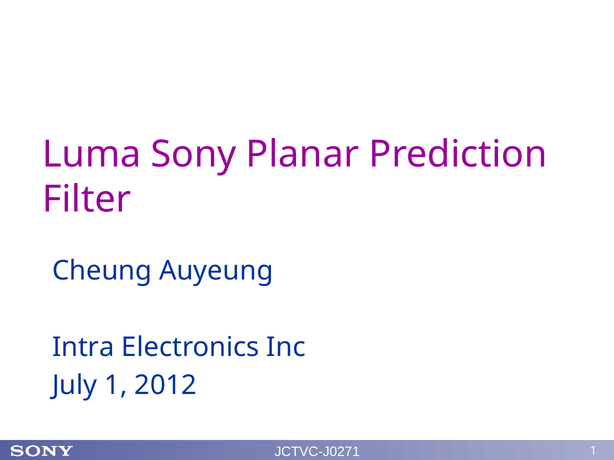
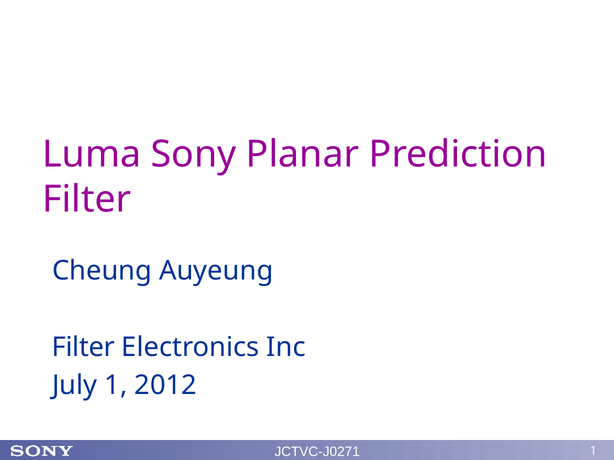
Intra: Intra -> Filter (83, 347)
